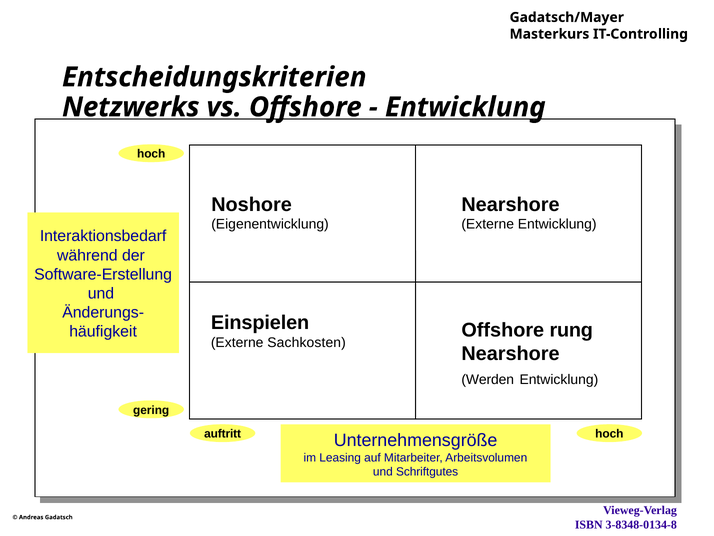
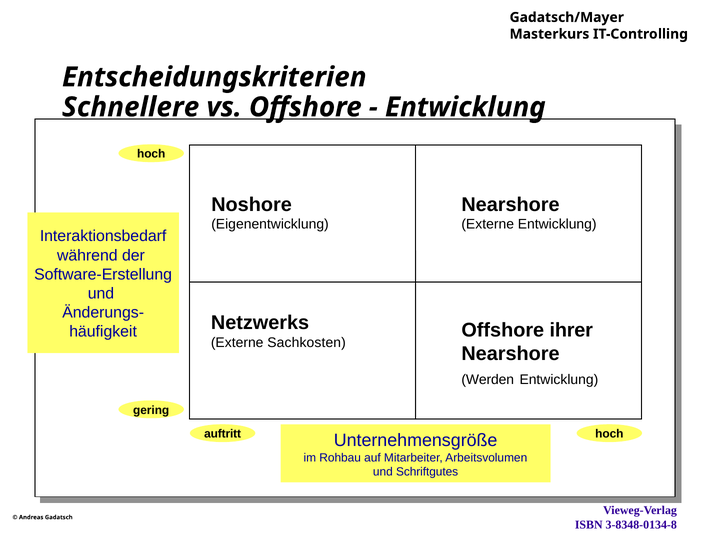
Netzwerks: Netzwerks -> Schnellere (131, 107)
Einspielen: Einspielen -> Netzwerks (260, 323)
rung: rung -> ihrer (571, 330)
Leasing: Leasing -> Rohbau (340, 457)
